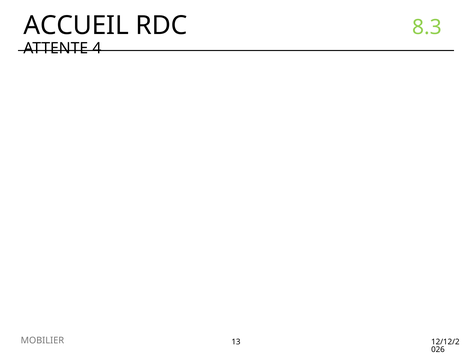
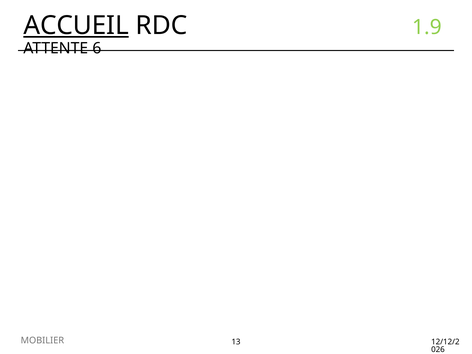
ACCUEIL underline: none -> present (76, 26)
8.3: 8.3 -> 1.9 (427, 27)
4: 4 -> 6 (97, 48)
